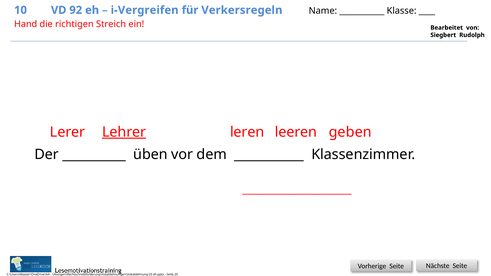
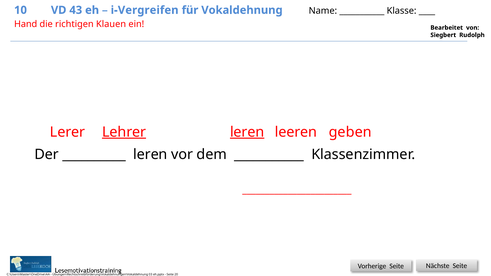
92: 92 -> 43 (76, 10)
Verkersregeln: Verkersregeln -> Vokaldehnung (242, 10)
Streich: Streich -> Klauen (111, 24)
leren underline: none -> present (247, 132)
üben: üben -> leren (150, 155)
